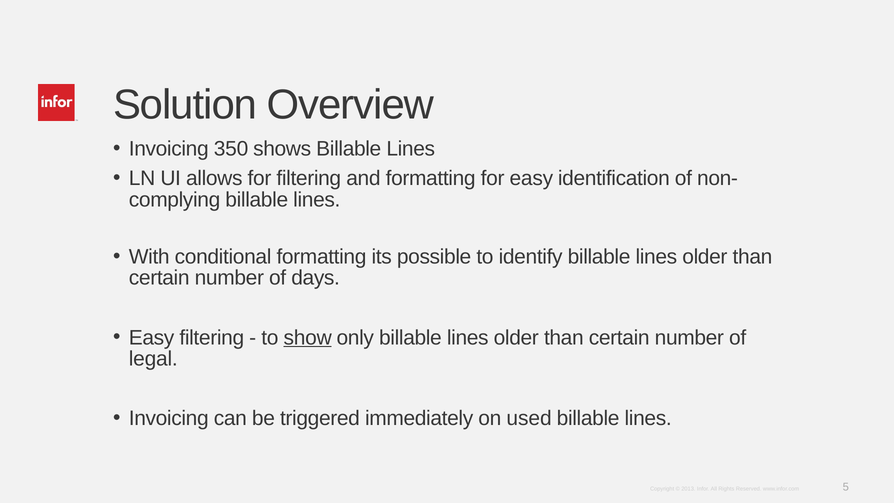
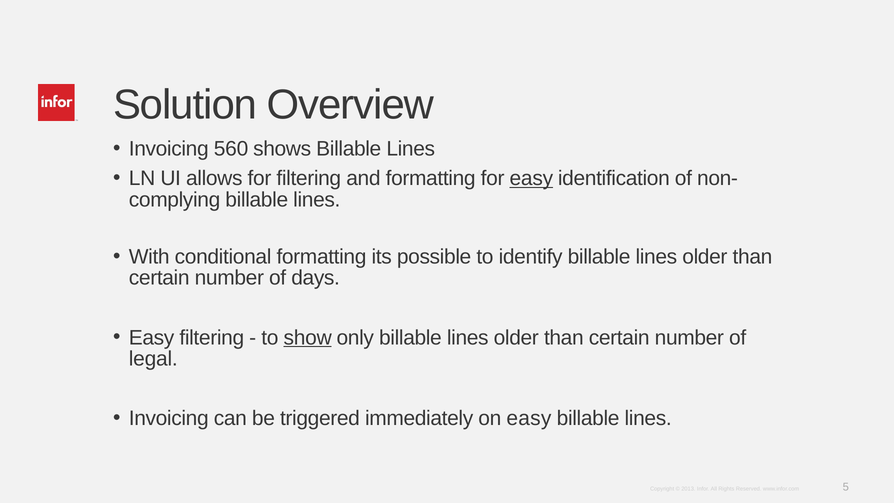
350: 350 -> 560 (231, 149)
easy underline: none -> present (531, 179)
on used: used -> easy (529, 418)
